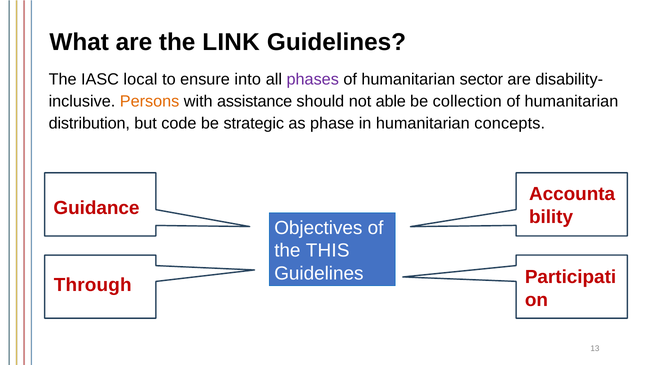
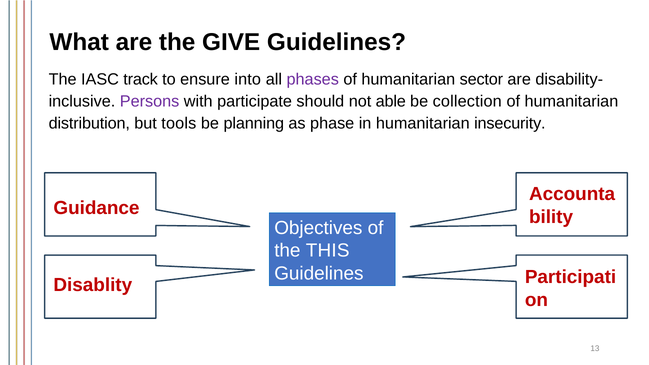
LINK: LINK -> GIVE (231, 42)
local: local -> track (141, 79)
Persons colour: orange -> purple (150, 101)
assistance: assistance -> participate (255, 101)
code: code -> tools (179, 124)
strategic: strategic -> planning (254, 124)
concepts: concepts -> insecurity (510, 124)
Through: Through -> Disablity (93, 285)
